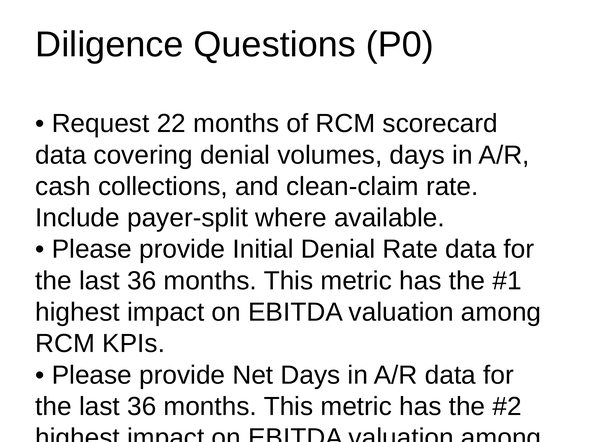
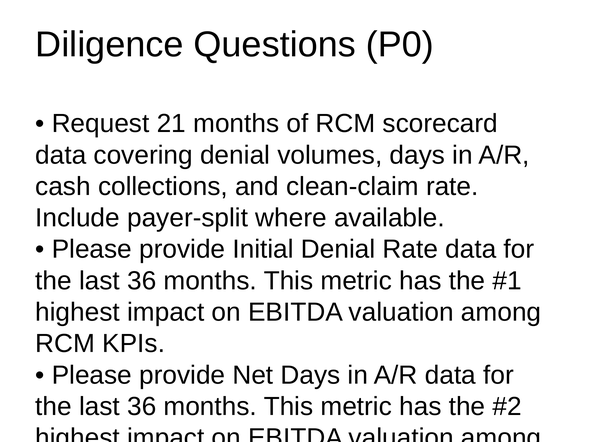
22: 22 -> 21 (171, 124)
